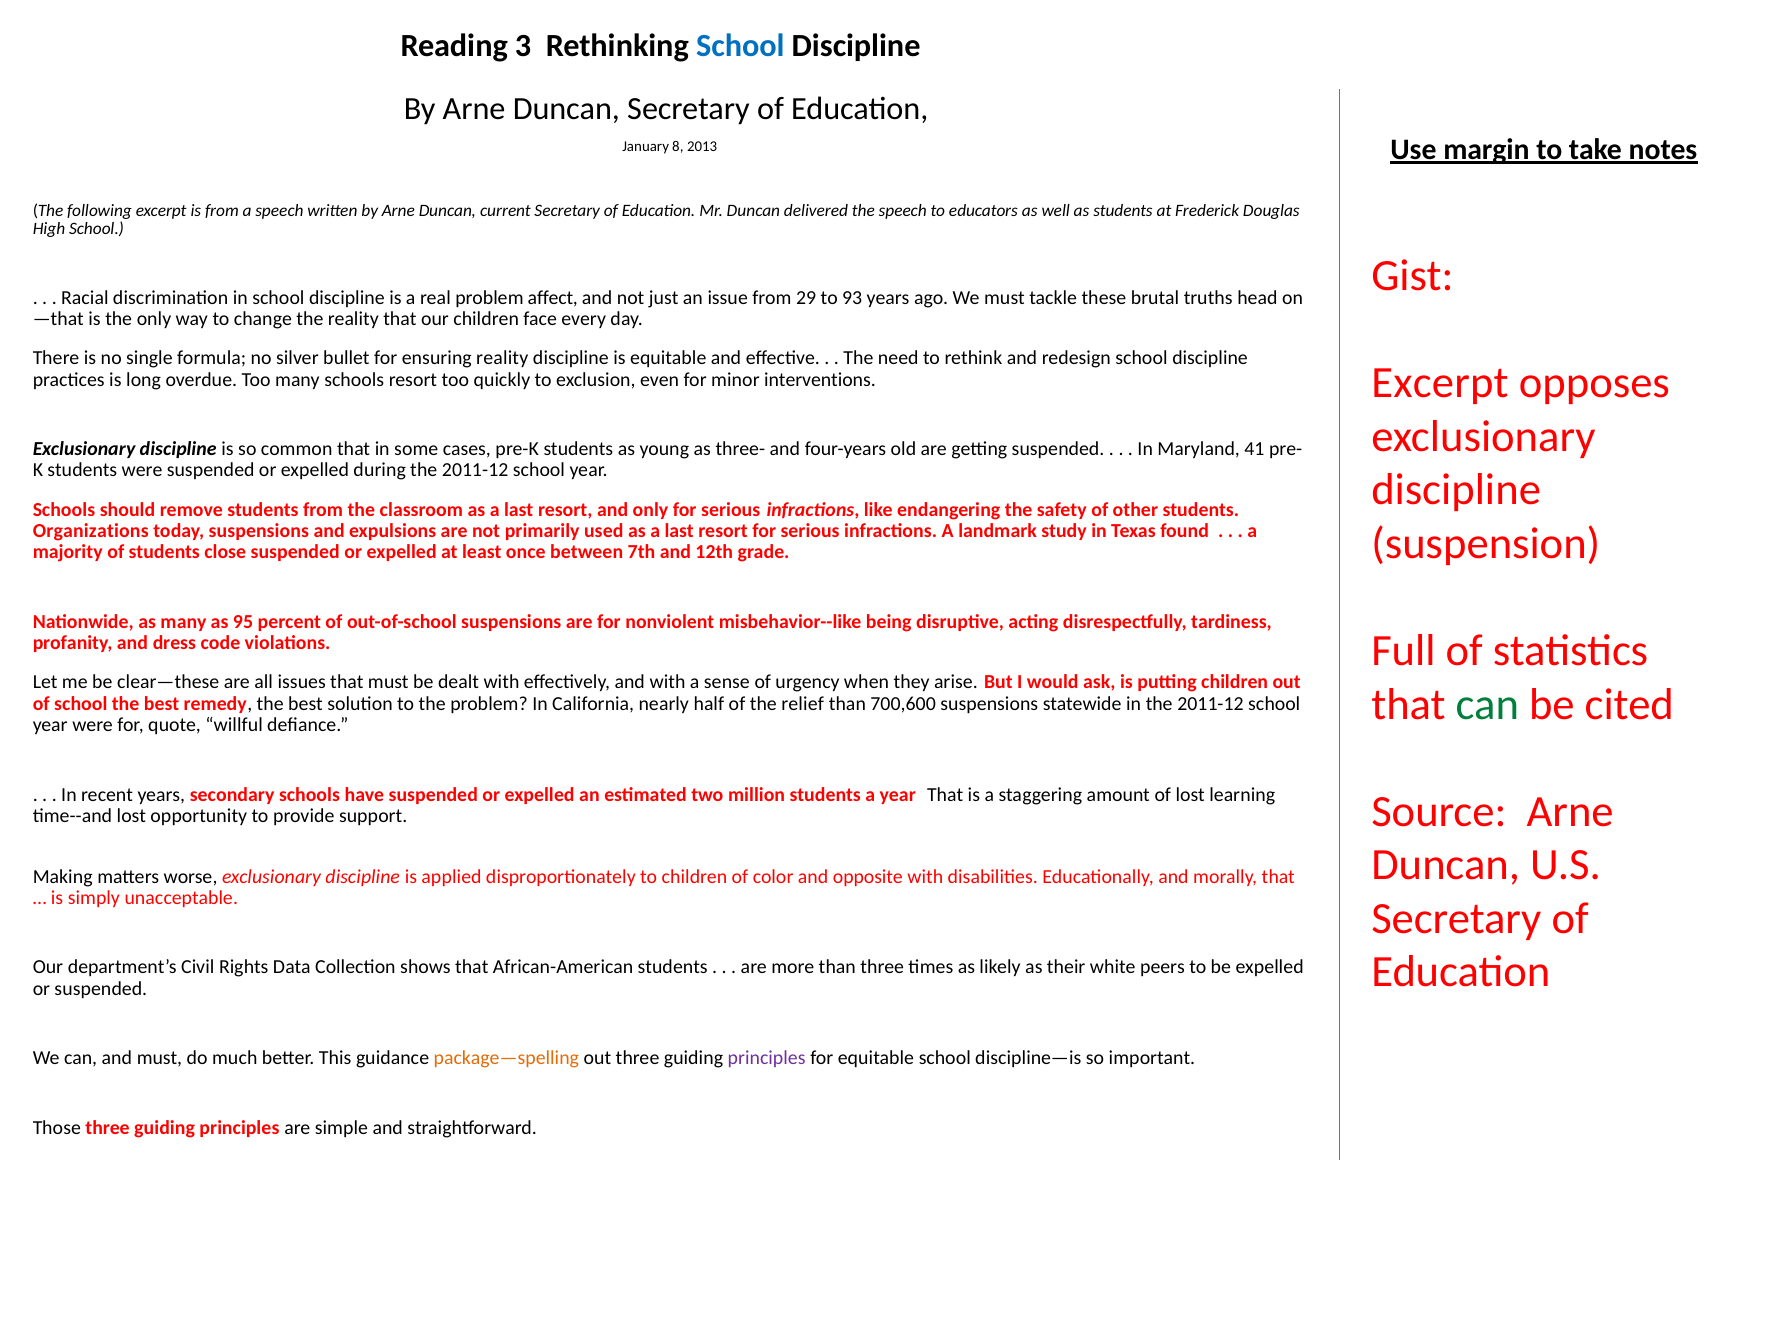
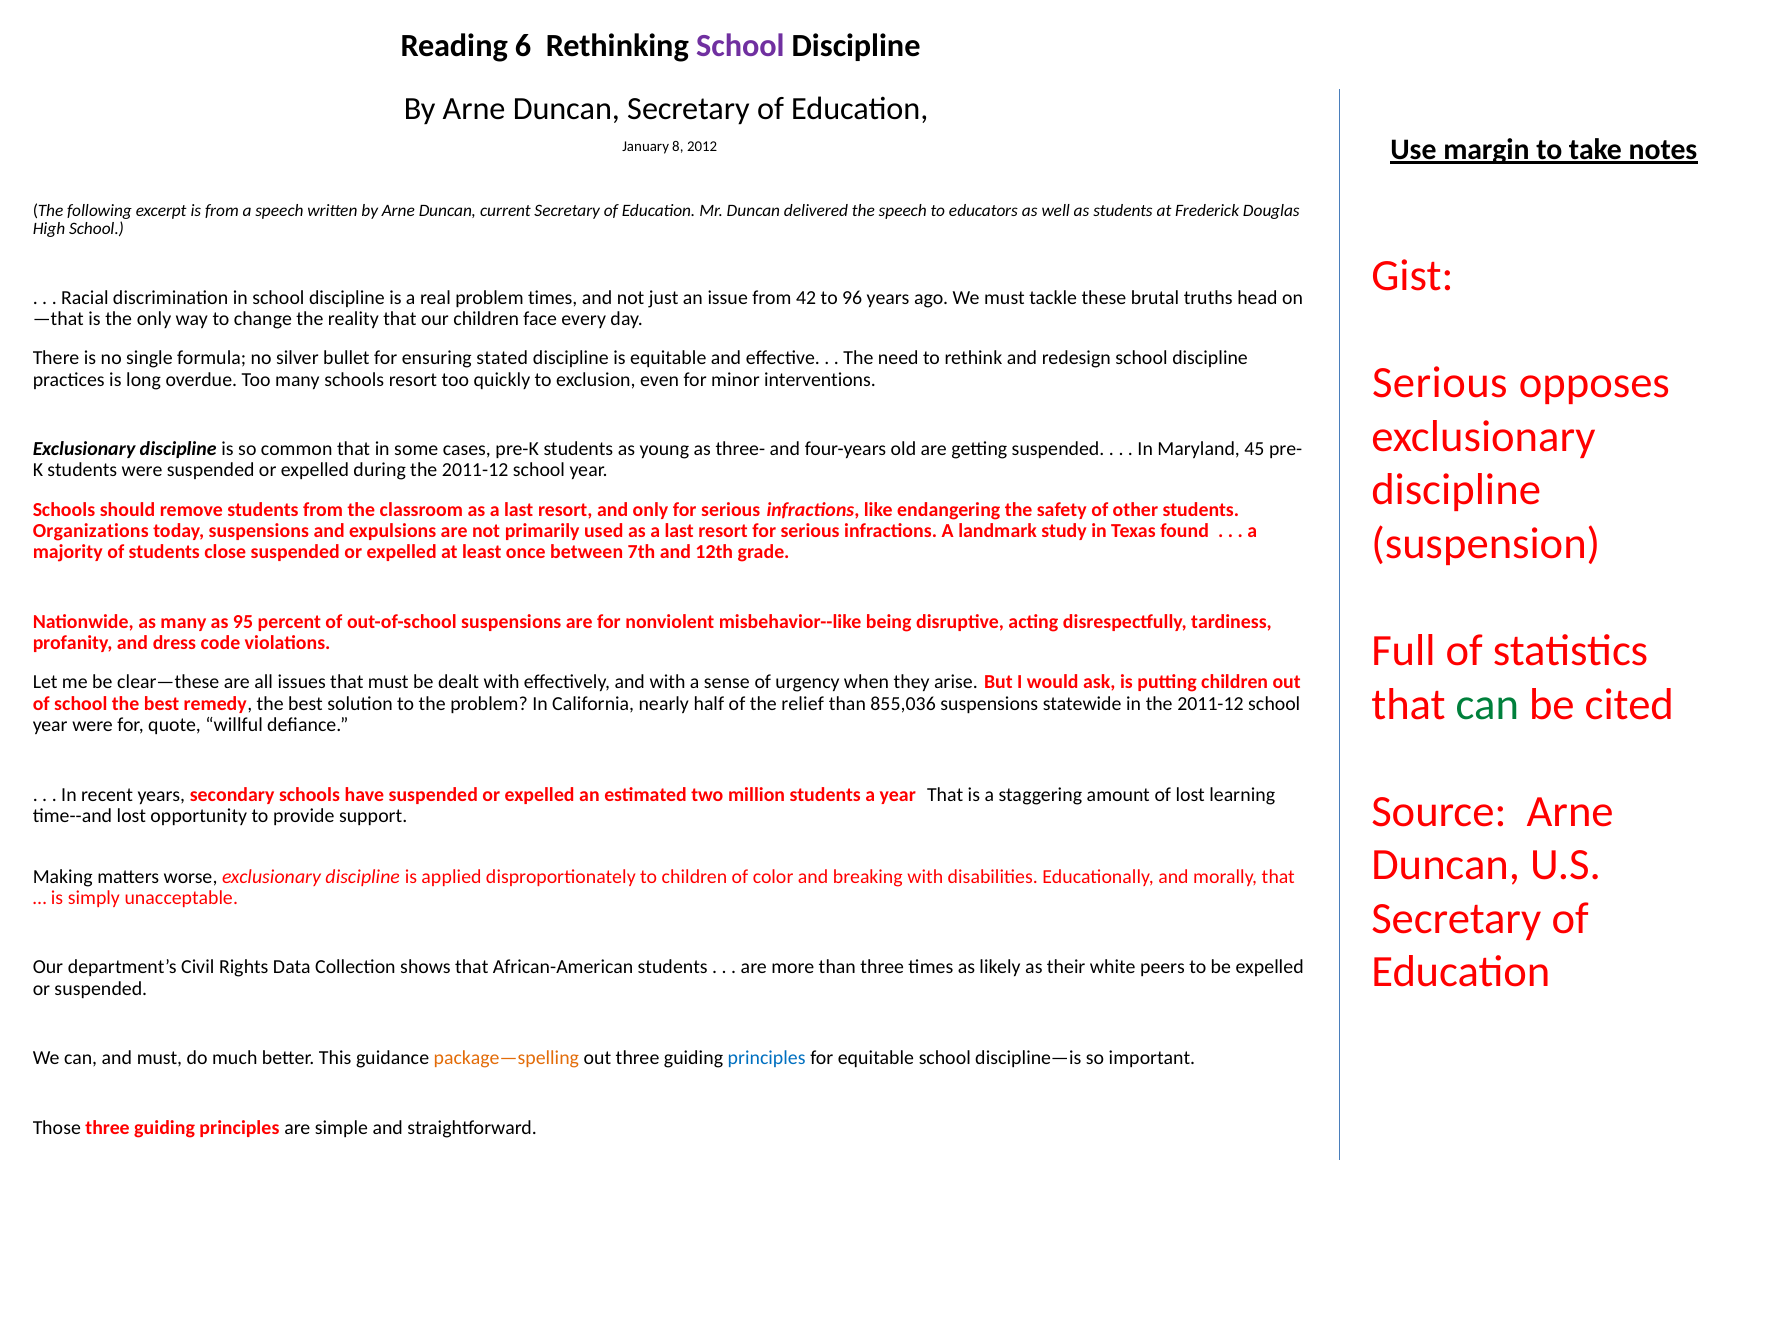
3: 3 -> 6 (523, 45)
School colour: blue -> purple (740, 45)
2013: 2013 -> 2012 (702, 146)
problem affect: affect -> times (553, 298)
29: 29 -> 42 (806, 298)
93: 93 -> 96 (852, 298)
ensuring reality: reality -> stated (502, 358)
Excerpt: Excerpt -> Serious (1440, 383)
41: 41 -> 45 (1254, 449)
700,600: 700,600 -> 855,036 (903, 704)
opposite: opposite -> breaking (868, 877)
principles colour: purple -> blue (767, 1059)
